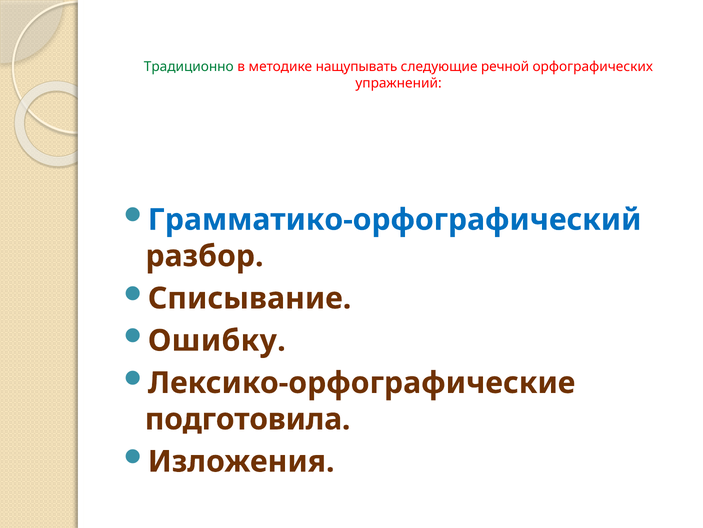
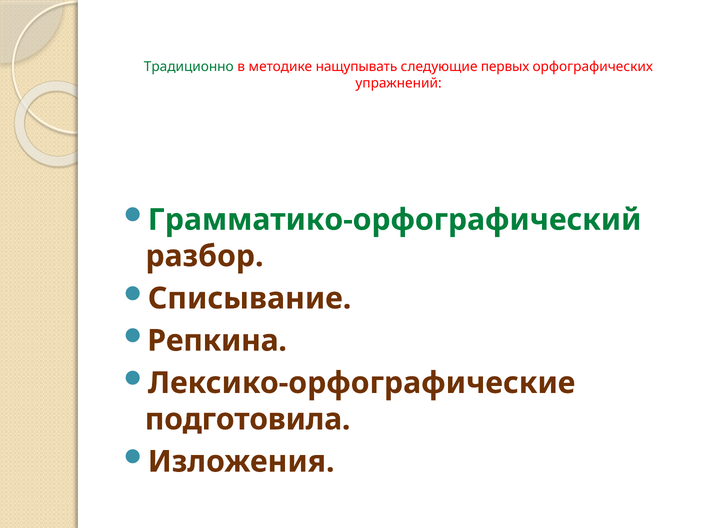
речной: речной -> первых (505, 67)
Грамматико-орфографический colour: blue -> green (395, 219)
Ошибку: Ошибку -> Репкина (217, 340)
